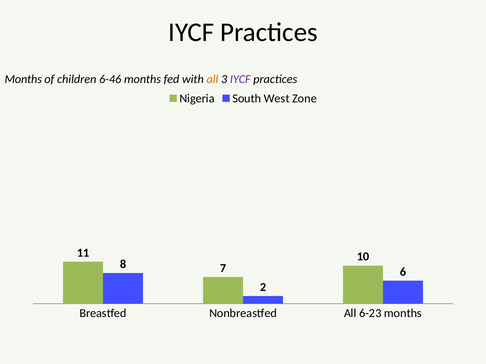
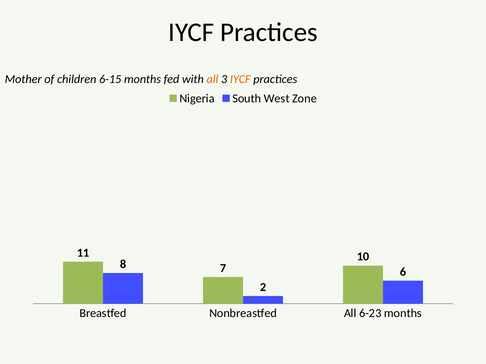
Months: Months -> Mother (23, 79)
6-46: 6-46 -> 6-15 (110, 79)
IYCF colour: purple -> orange (240, 79)
